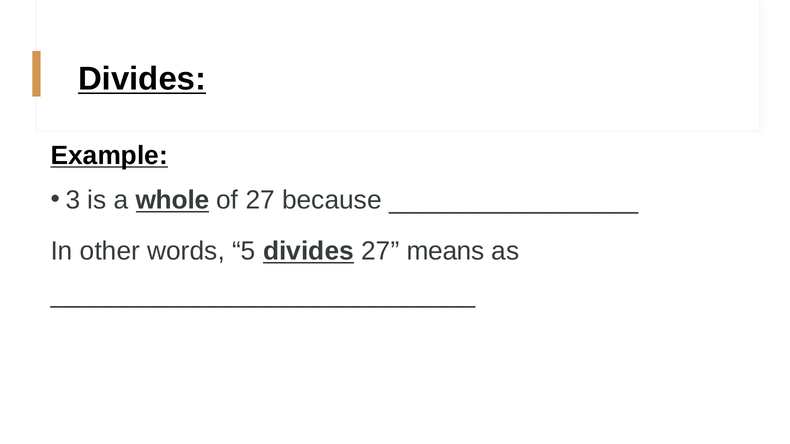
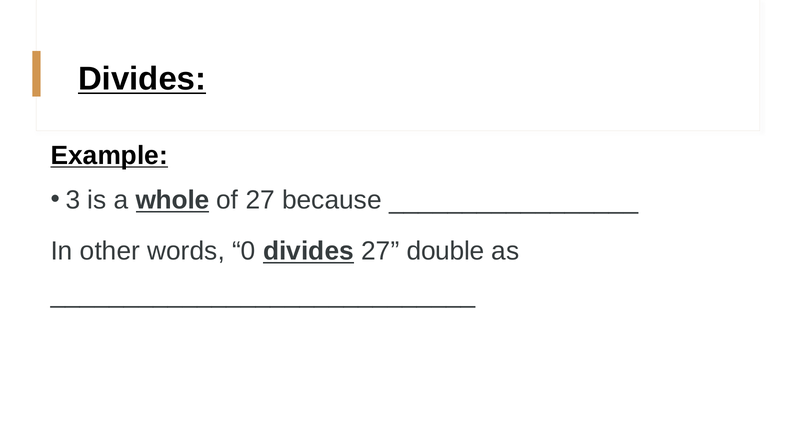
5: 5 -> 0 (244, 251)
means: means -> double (446, 251)
